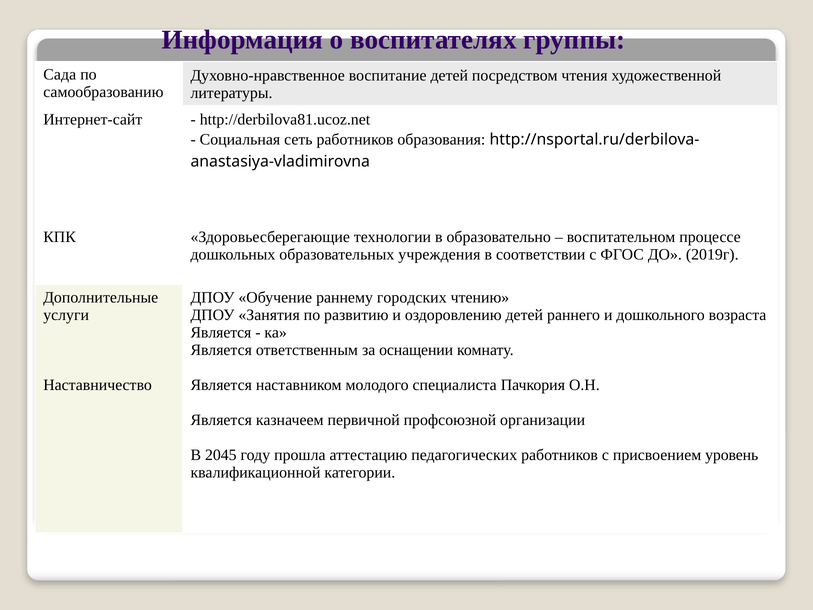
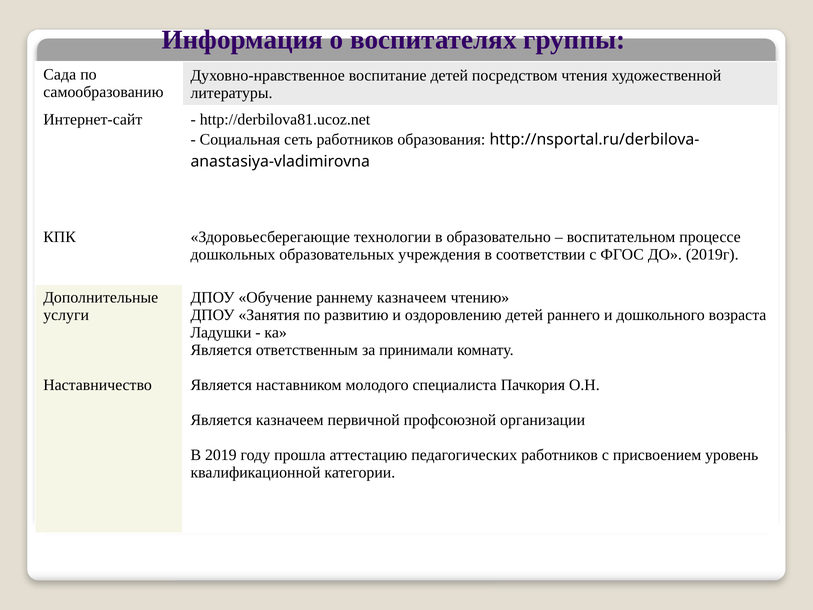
раннему городских: городских -> казначеем (412, 297)
Является: Является -> Ладушки (221, 332)
оснащении: оснащении -> принимали (416, 350)
2045: 2045 -> 2019 (221, 455)
